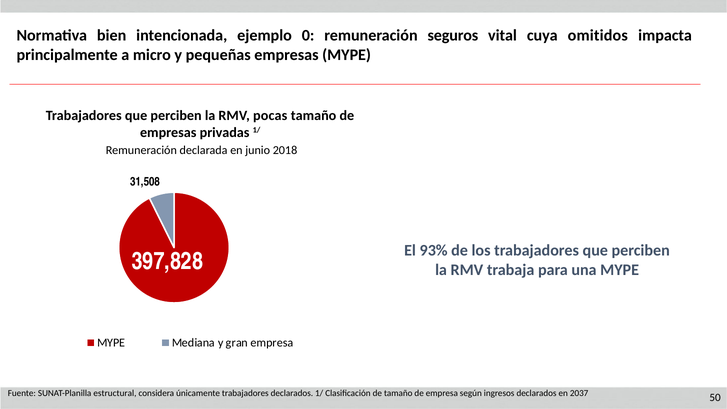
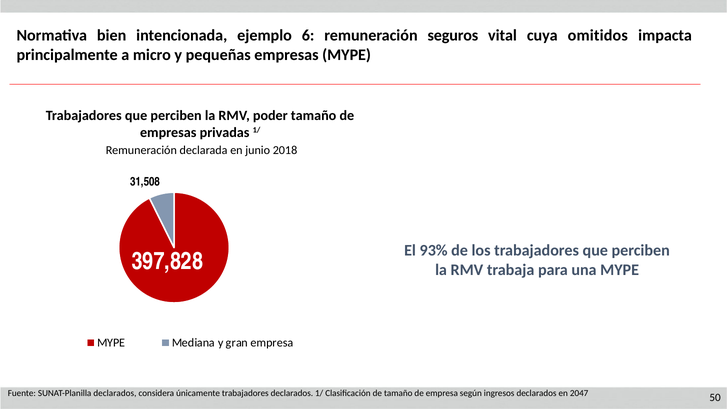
0: 0 -> 6 (308, 36)
pocas: pocas -> poder (270, 116)
SUNAT-Planilla estructural: estructural -> declarados (115, 393)
2037: 2037 -> 2047 (579, 393)
